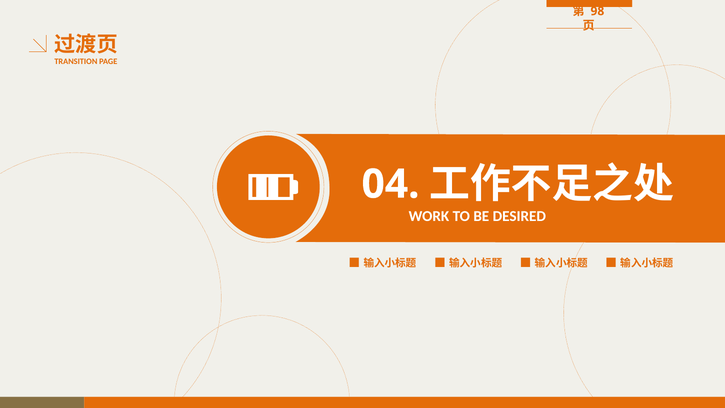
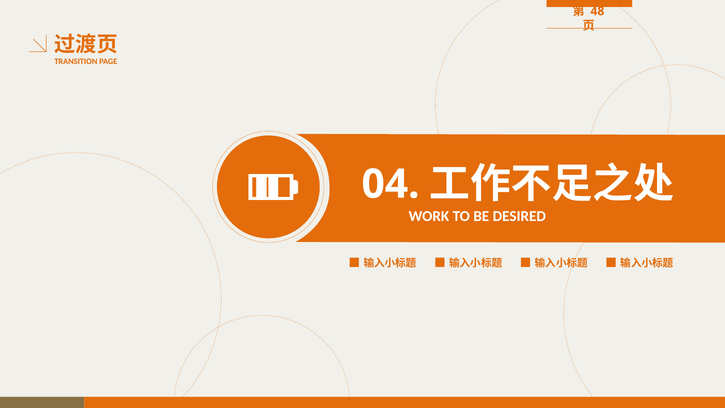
98: 98 -> 48 (597, 11)
